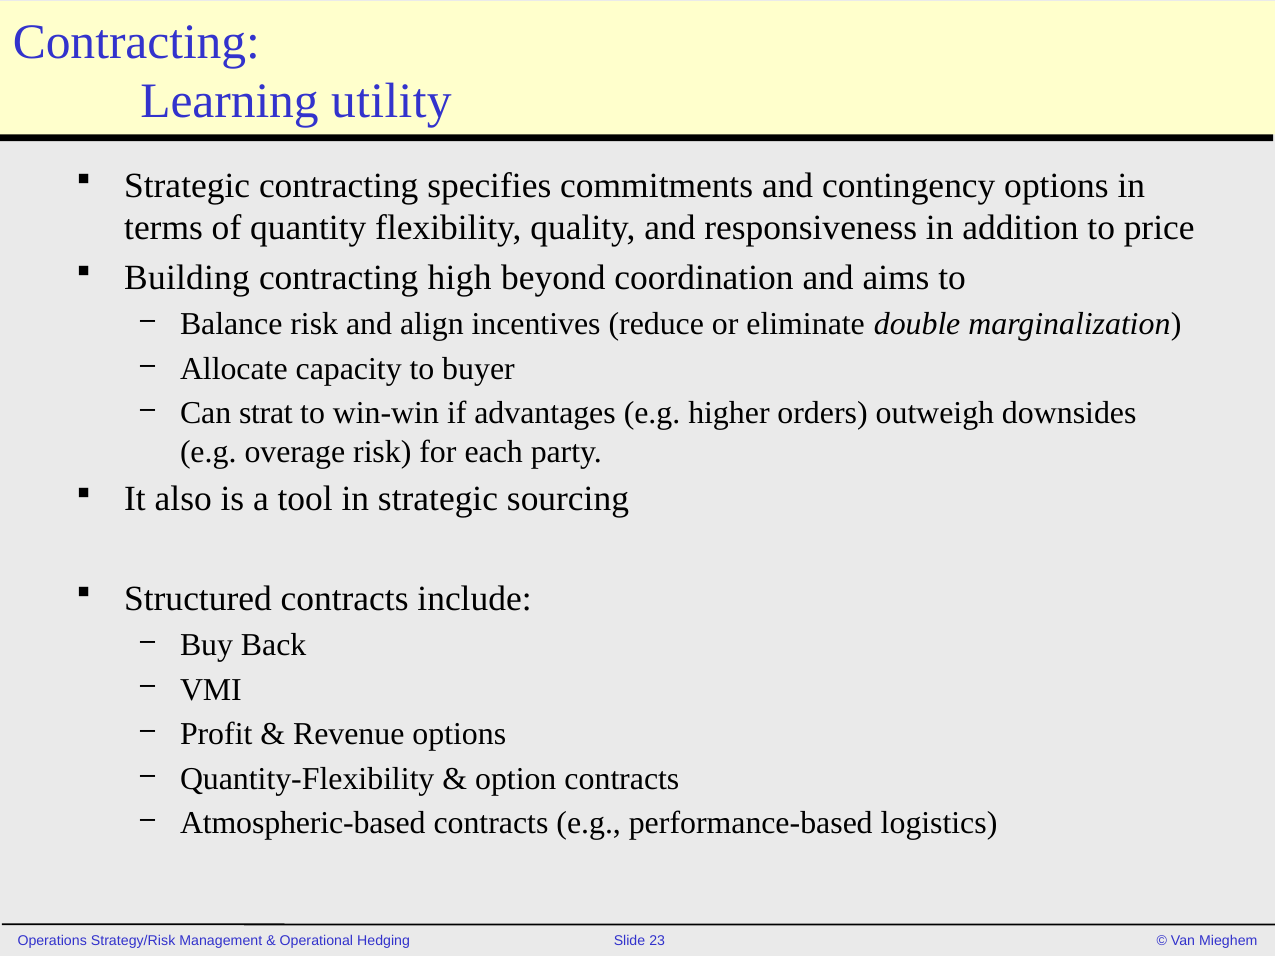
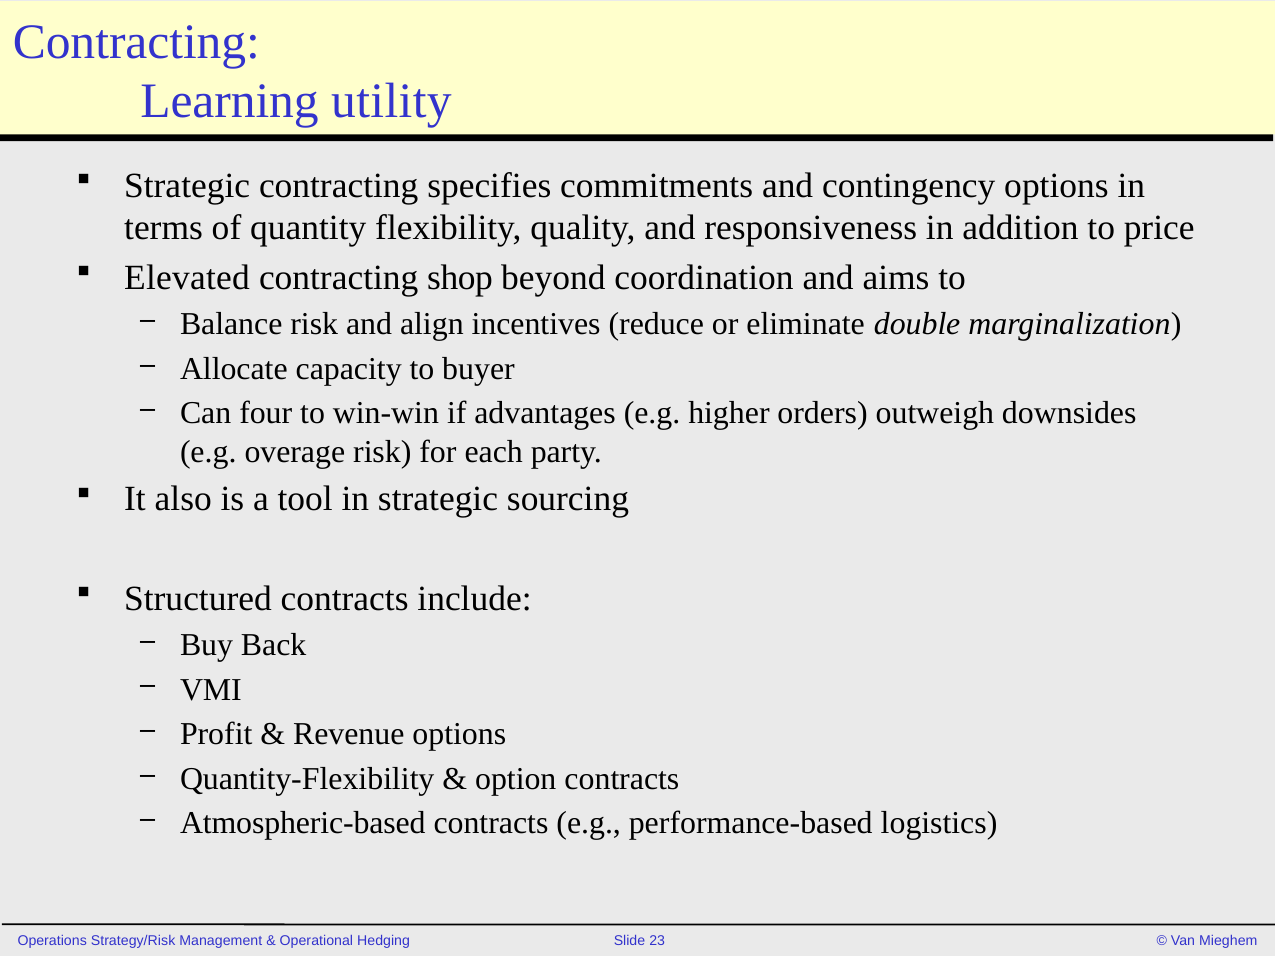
Building: Building -> Elevated (187, 278)
high: high -> shop (460, 278)
strat: strat -> four (266, 413)
